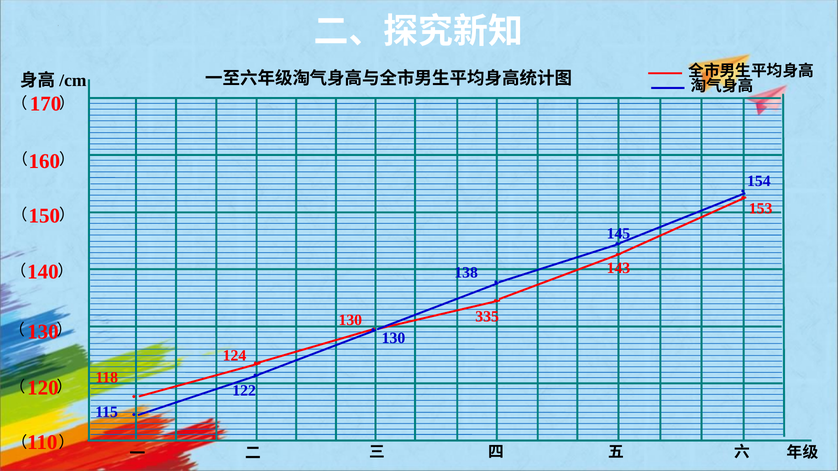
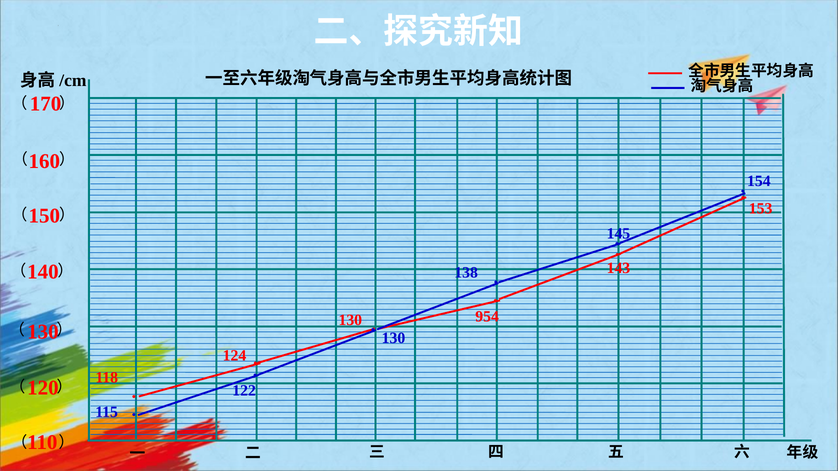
335: 335 -> 954 (487, 317)
